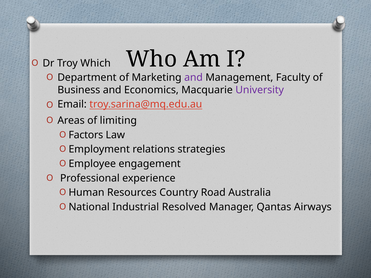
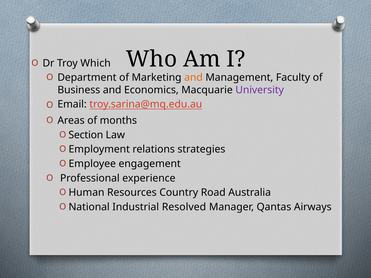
and colour: purple -> orange (193, 78)
limiting: limiting -> months (118, 121)
Factors: Factors -> Section (86, 135)
